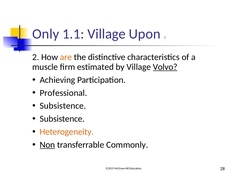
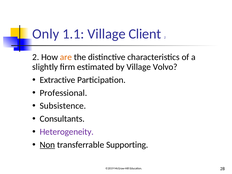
Upon: Upon -> Client (145, 34)
muscle: muscle -> slightly (45, 67)
Volvo underline: present -> none (165, 67)
Achieving: Achieving -> Extractive (58, 80)
Subsistence: Subsistence -> Consultants (62, 119)
Heterogeneity colour: orange -> purple (67, 132)
Commonly: Commonly -> Supporting (127, 145)
